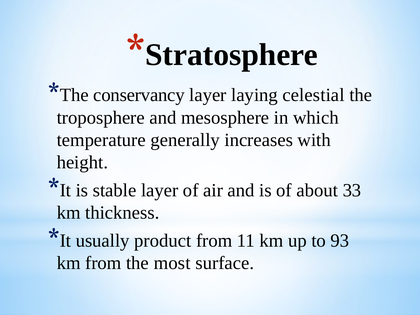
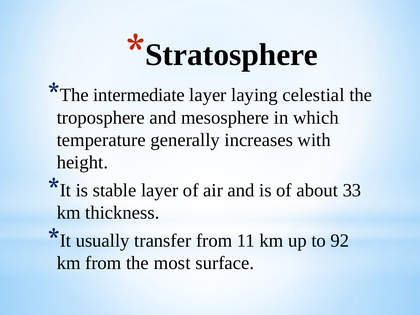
conservancy: conservancy -> intermediate (139, 95)
product: product -> transfer (163, 241)
93: 93 -> 92 (340, 241)
